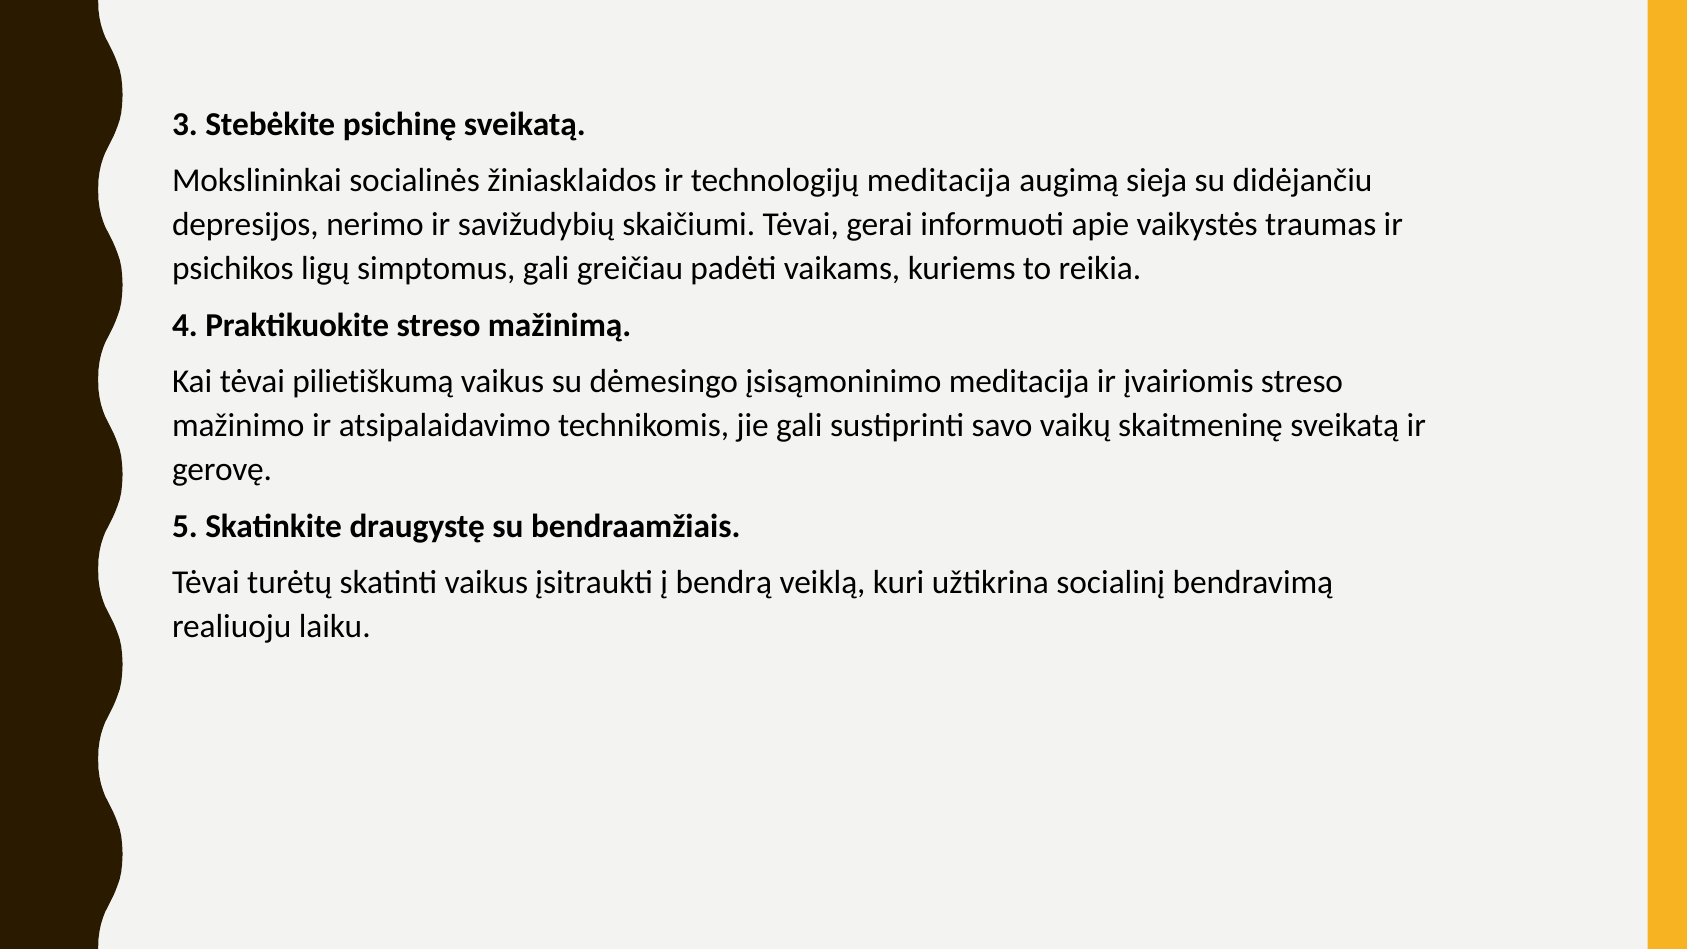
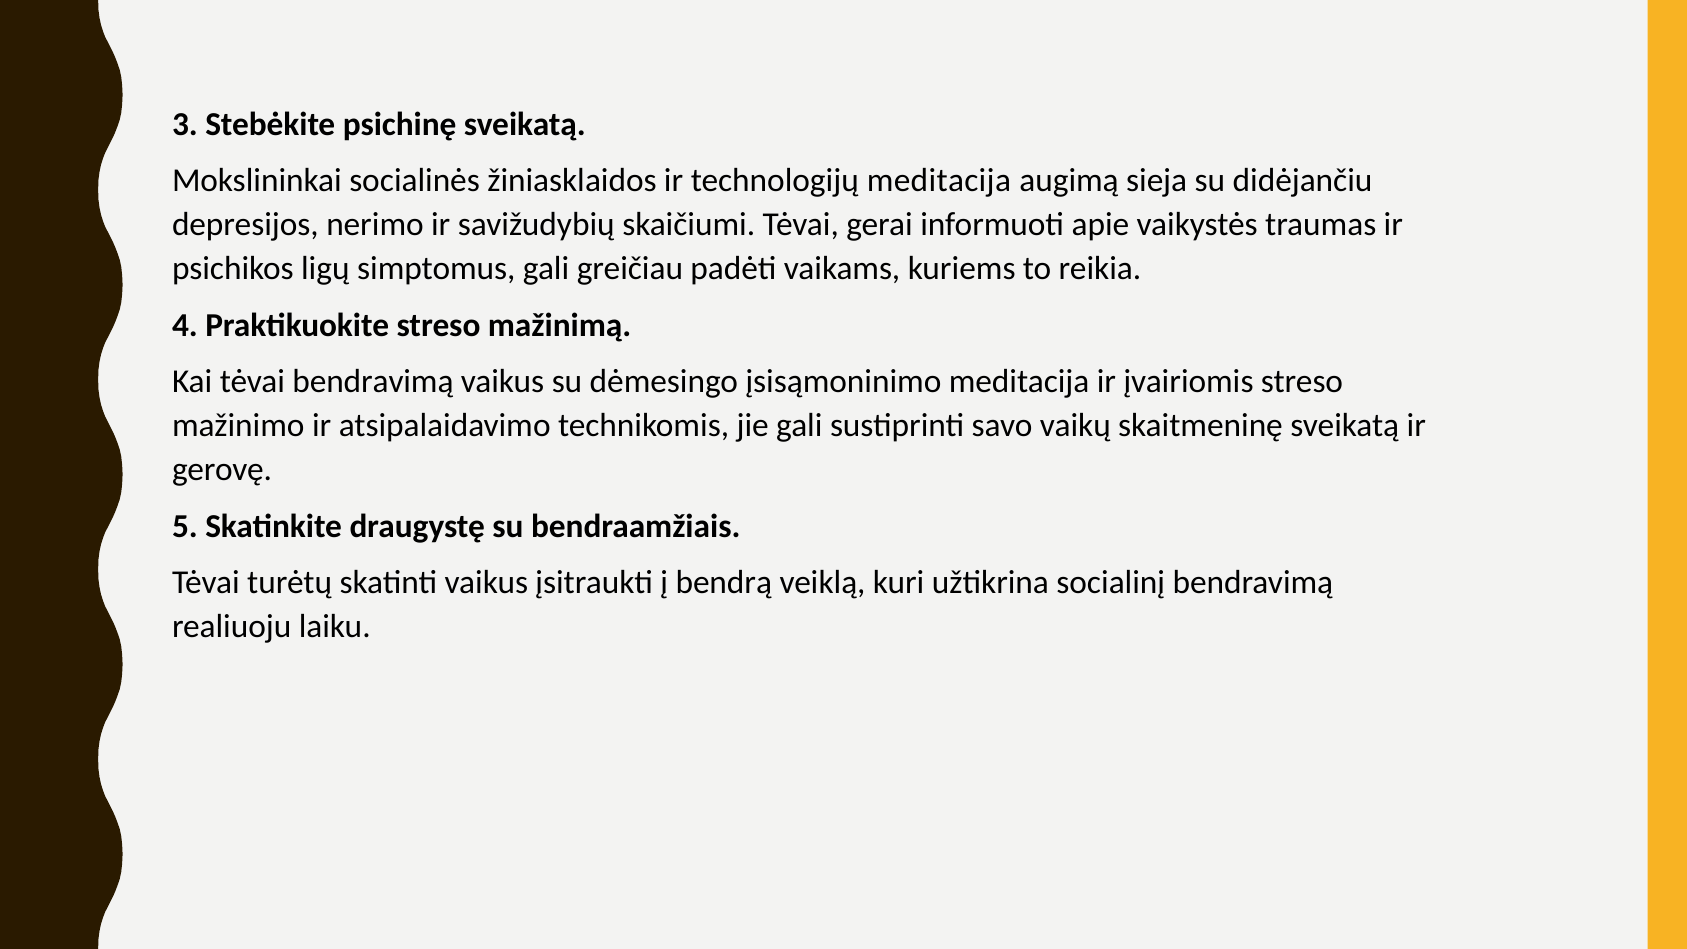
tėvai pilietiškumą: pilietiškumą -> bendravimą (373, 382)
